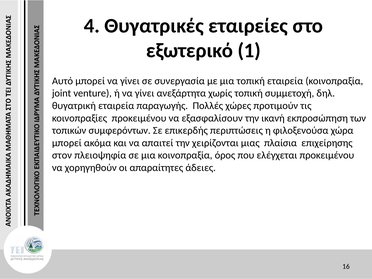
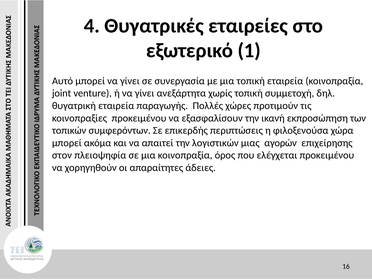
χειρίζονται: χειρίζονται -> λογιστικών (215, 143)
πλαίσια: πλαίσια -> αγορών (281, 143)
